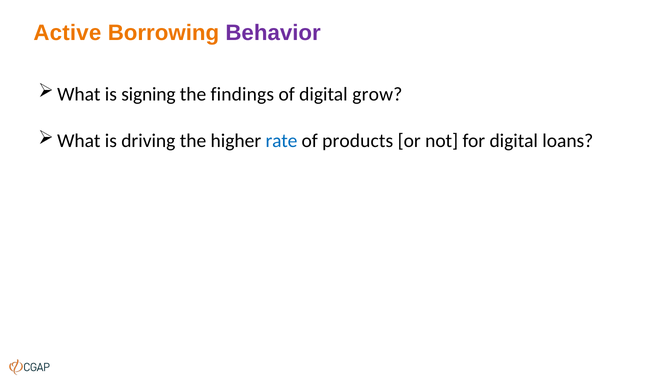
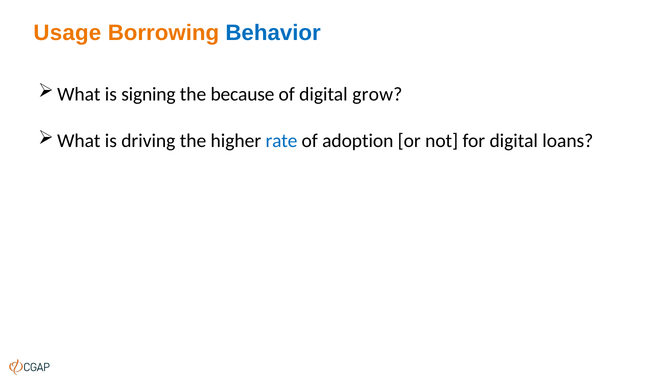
Active: Active -> Usage (67, 33)
Behavior colour: purple -> blue (273, 33)
findings: findings -> because (242, 94)
products: products -> adoption (358, 141)
